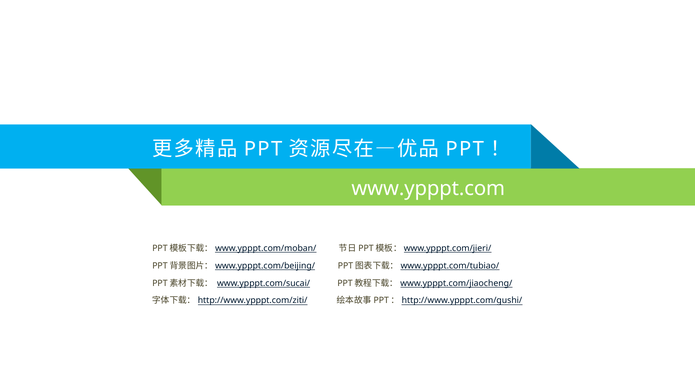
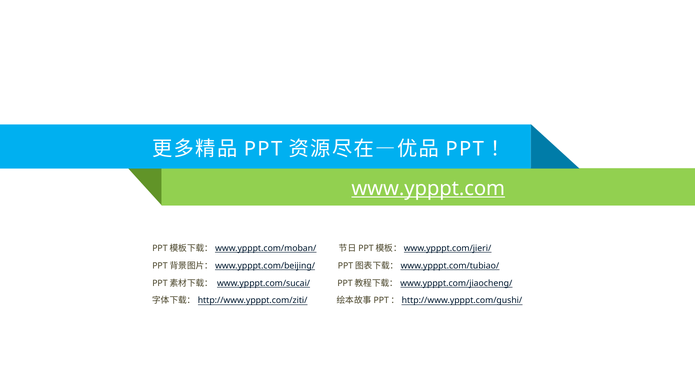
www.ypppt.com underline: none -> present (428, 188)
